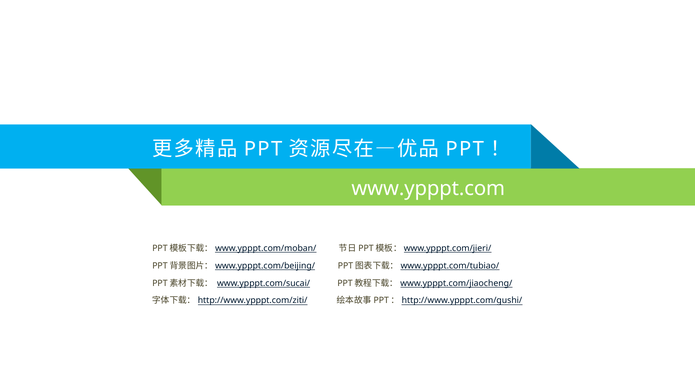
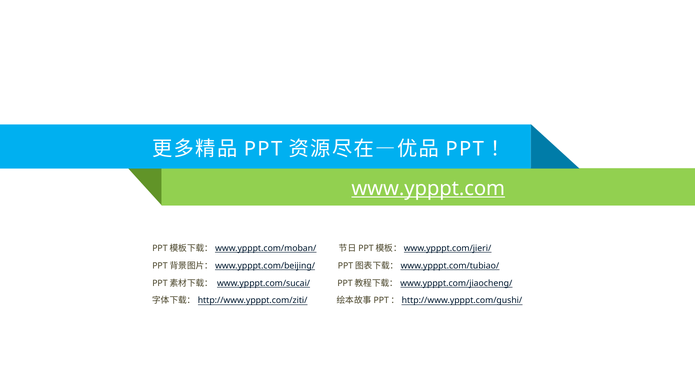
www.ypppt.com underline: none -> present (428, 188)
